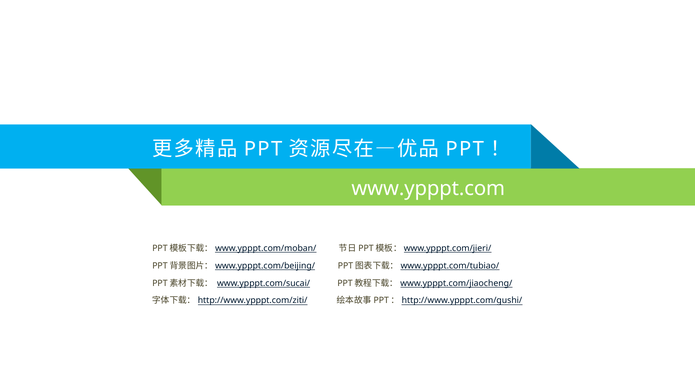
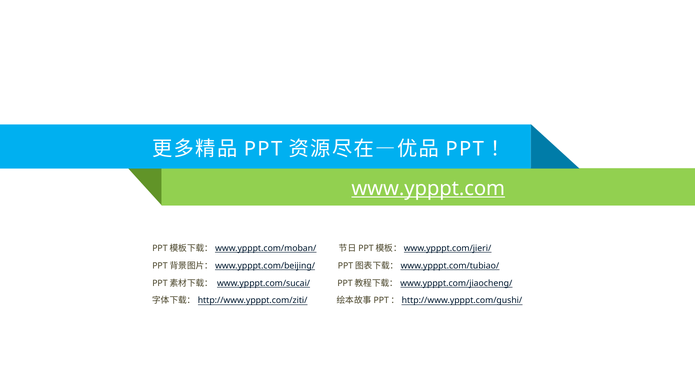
www.ypppt.com underline: none -> present (428, 188)
